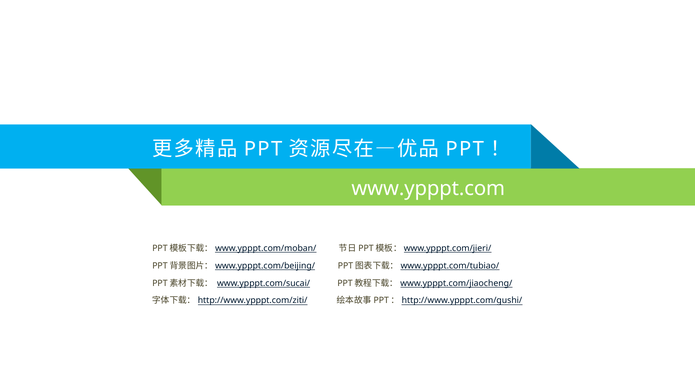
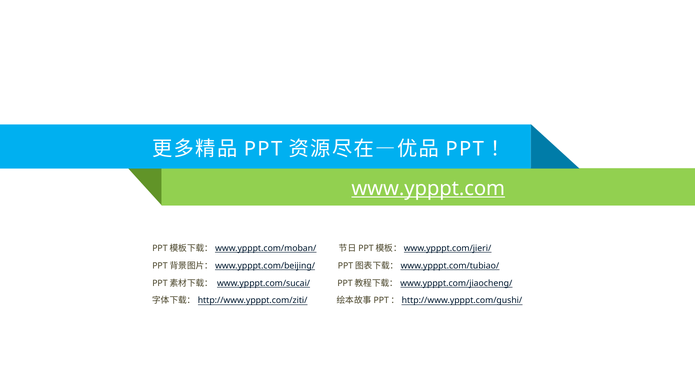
www.ypppt.com underline: none -> present (428, 188)
